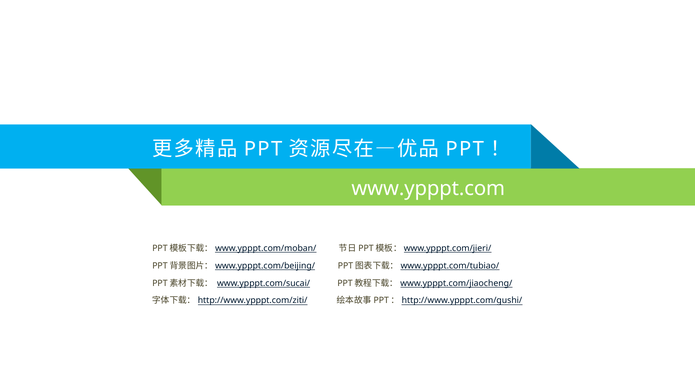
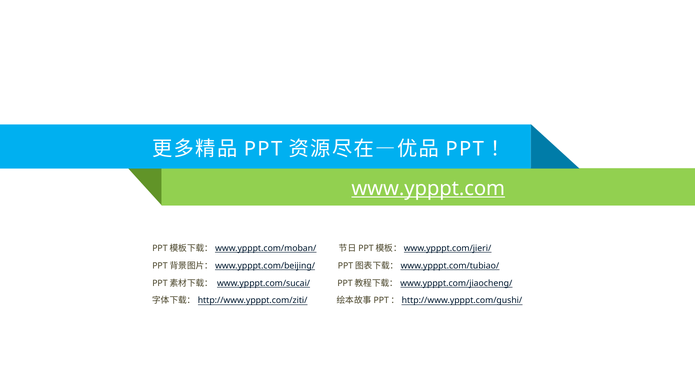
www.ypppt.com underline: none -> present (428, 188)
